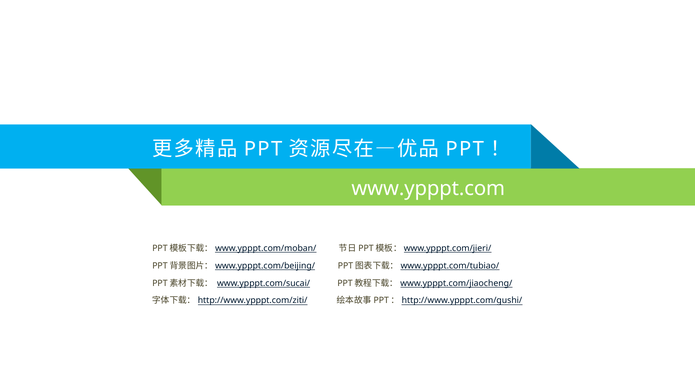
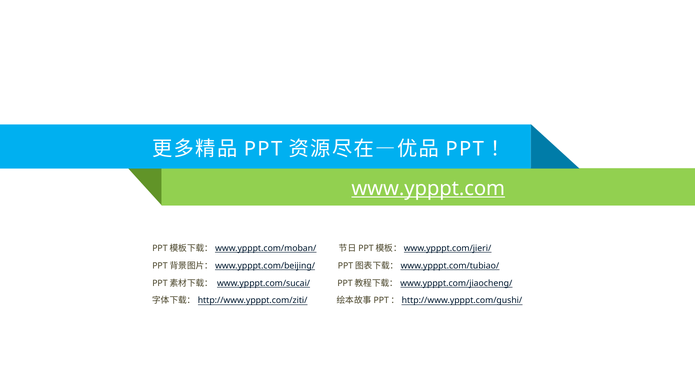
www.ypppt.com underline: none -> present (428, 188)
